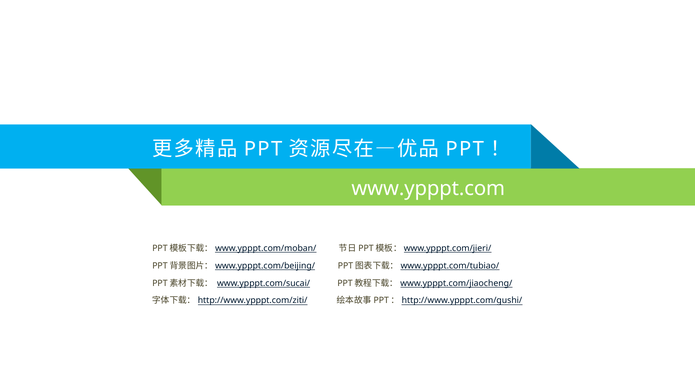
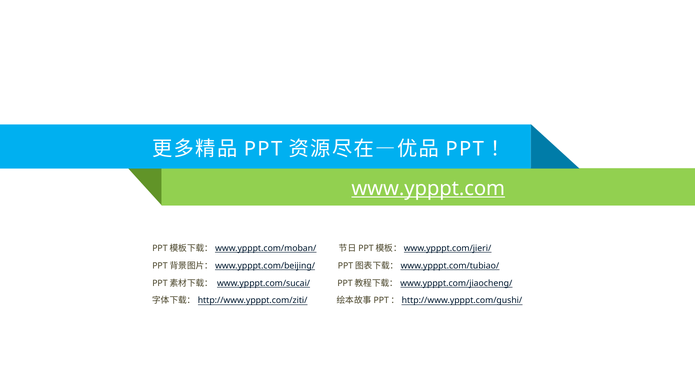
www.ypppt.com underline: none -> present (428, 188)
